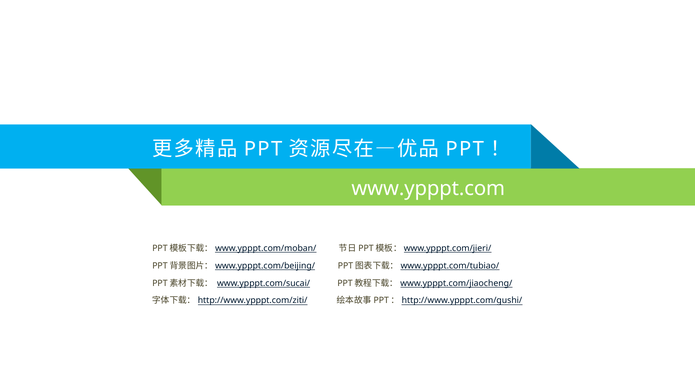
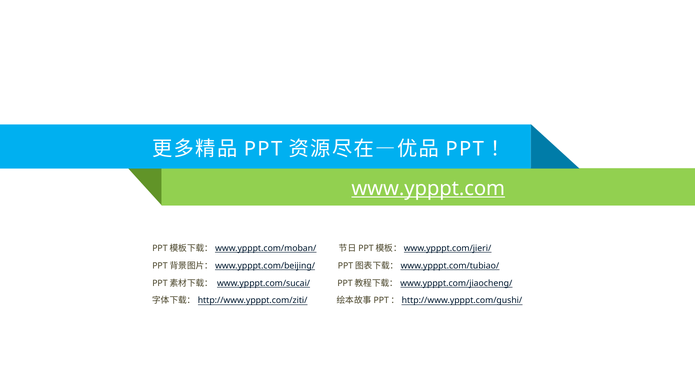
www.ypppt.com underline: none -> present (428, 188)
